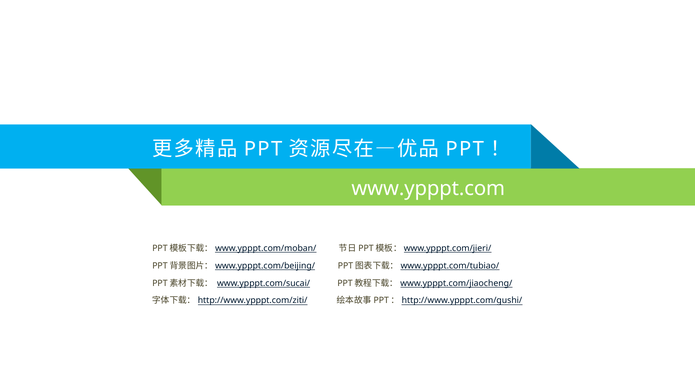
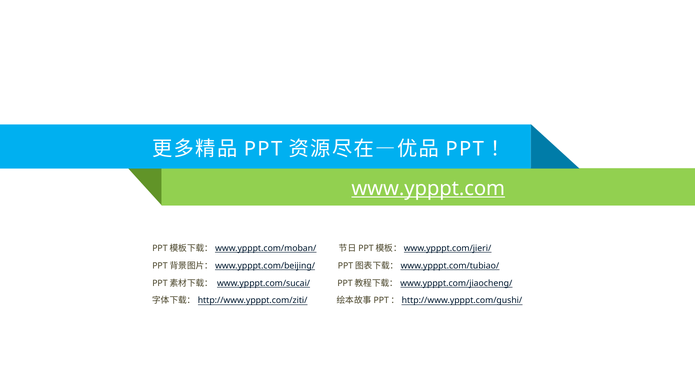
www.ypppt.com underline: none -> present (428, 188)
